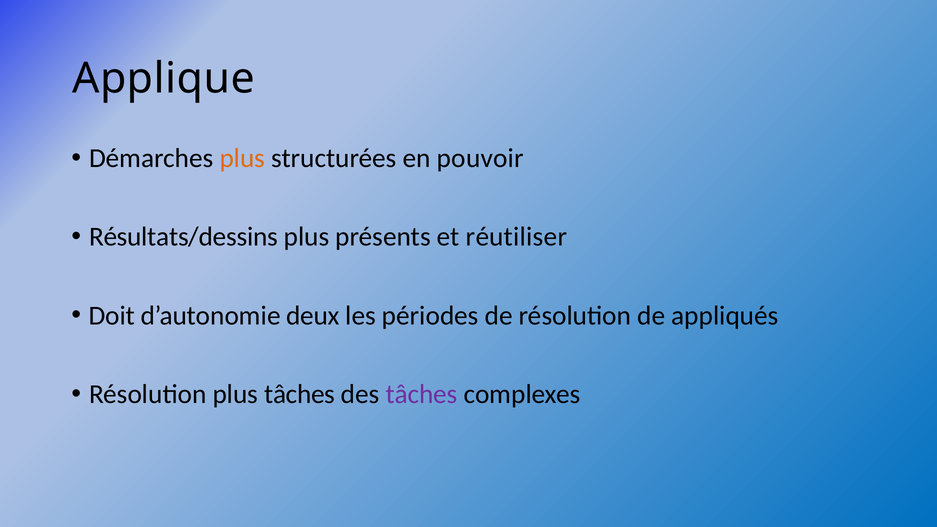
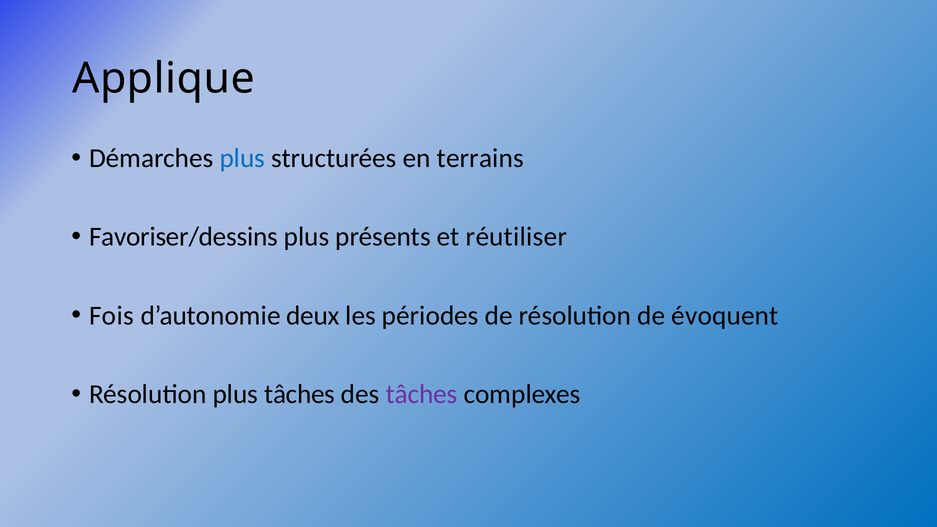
plus colour: orange -> blue (242, 158)
pouvoir: pouvoir -> terrains (480, 158)
Résultats/dessins: Résultats/dessins -> Favoriser/dessins (183, 237)
Doit: Doit -> Fois (112, 316)
appliqués: appliqués -> évoquent (725, 316)
